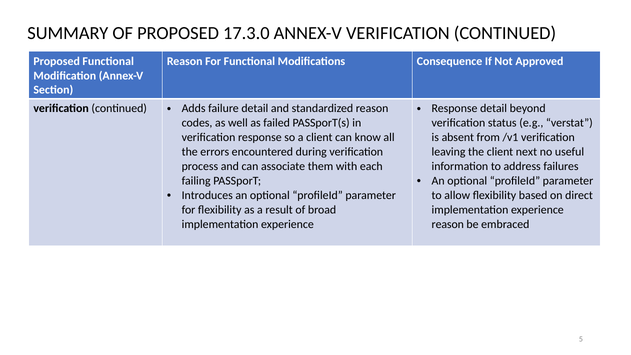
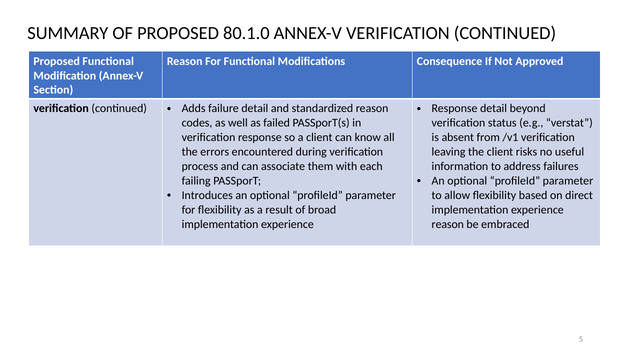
17.3.0: 17.3.0 -> 80.1.0 (246, 33)
next: next -> risks (526, 152)
